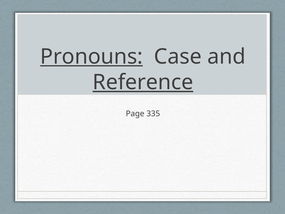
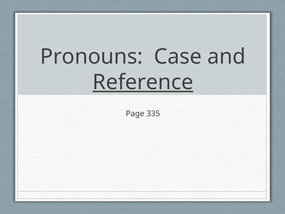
Pronouns underline: present -> none (92, 57)
